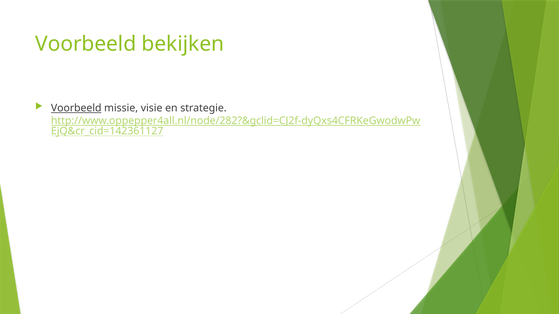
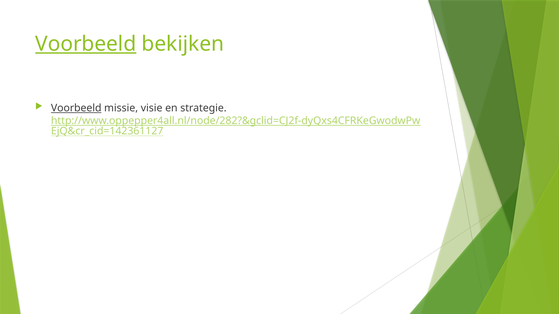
Voorbeeld underline: none -> present (86, 44)
